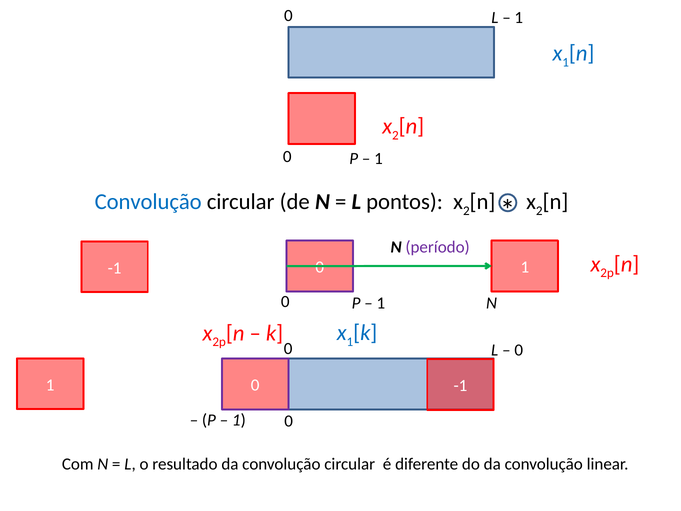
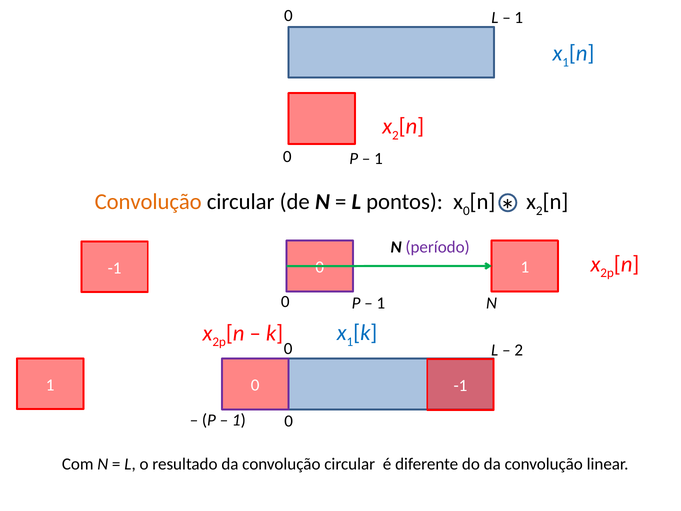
Convolução colour: blue -> orange (148, 202)
2: 2 -> 0 (466, 211)
0: 0 -> 2 (519, 350)
